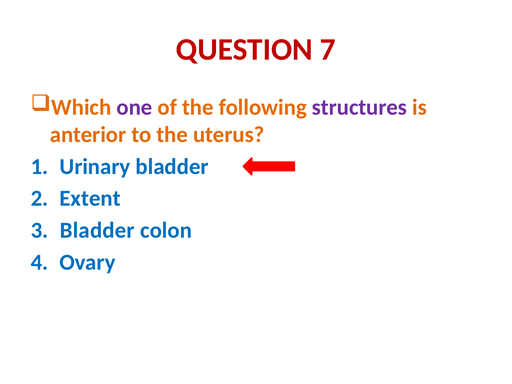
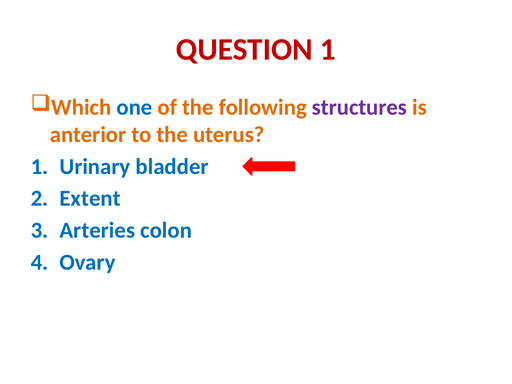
QUESTION 7: 7 -> 1 (328, 50)
one colour: purple -> blue (134, 107)
Bladder: Bladder -> Arteries (97, 230)
